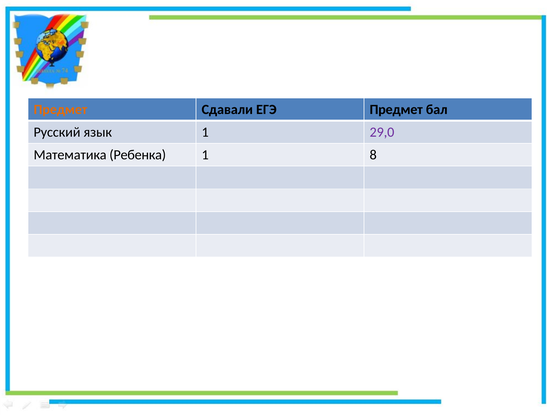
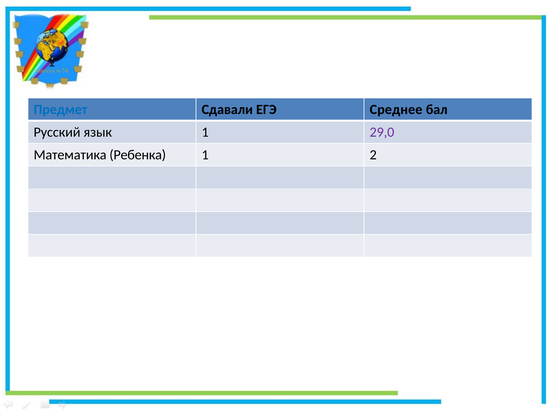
Предмет colour: orange -> blue (60, 110)
ЕГЭ Предмет: Предмет -> Среднее (396, 110)
8: 8 -> 2 (373, 155)
